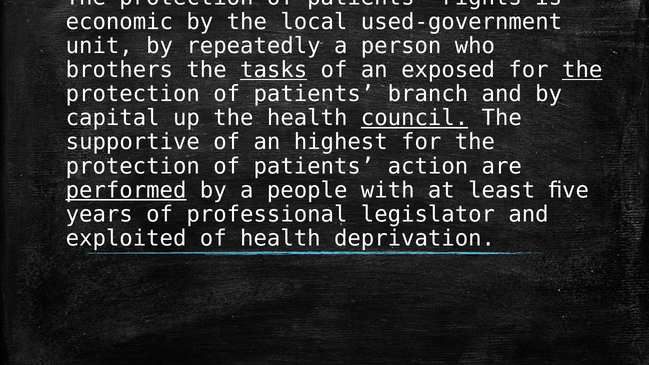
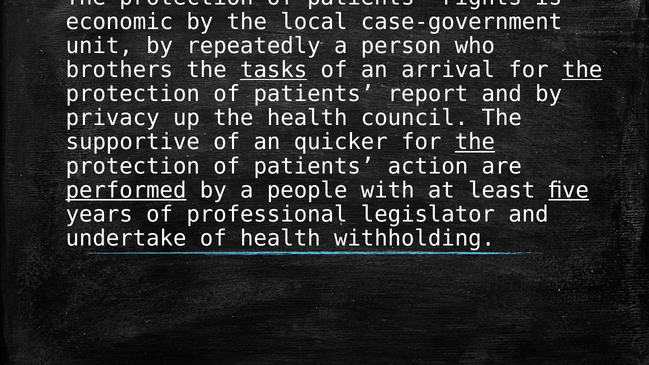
used-government: used-government -> case-government (461, 22)
exposed: exposed -> arrival (448, 70)
branch: branch -> report (428, 94)
capital: capital -> privacy (113, 118)
council underline: present -> none (415, 118)
highest: highest -> quicker (341, 142)
the underline: none -> present (475, 142)
ﬁve underline: none -> present (569, 190)
exploited: exploited -> undertake (126, 238)
deprivation: deprivation -> withholding (415, 238)
